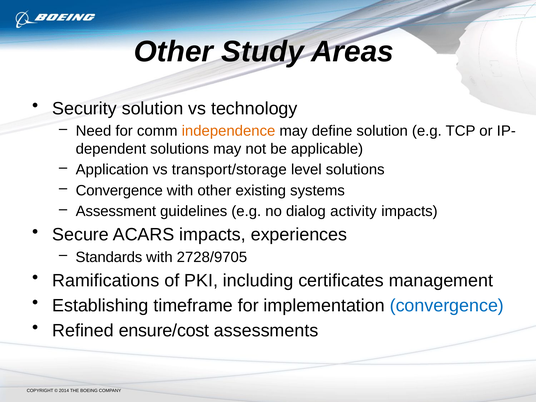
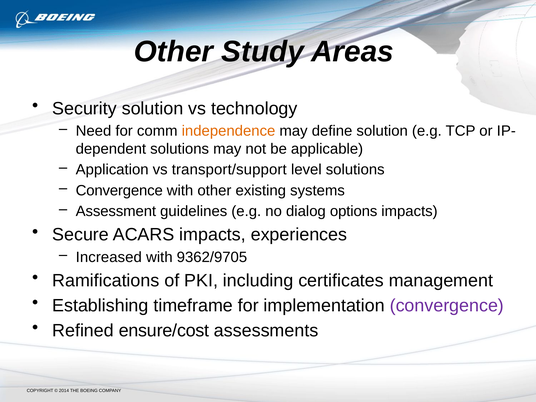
transport/storage: transport/storage -> transport/support (229, 170)
activity: activity -> options (354, 211)
Standards: Standards -> Increased (109, 257)
2728/9705: 2728/9705 -> 9362/9705 (212, 257)
convergence colour: blue -> purple (447, 306)
